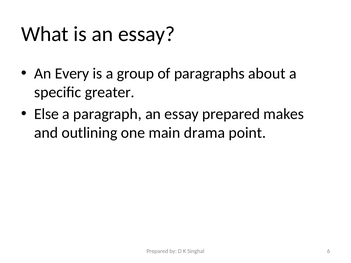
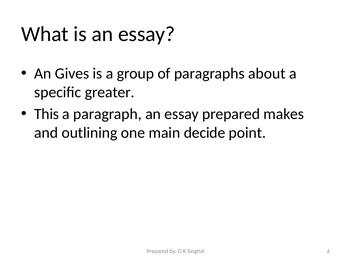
Every: Every -> Gives (72, 74)
Else: Else -> This (47, 114)
drama: drama -> decide (205, 133)
